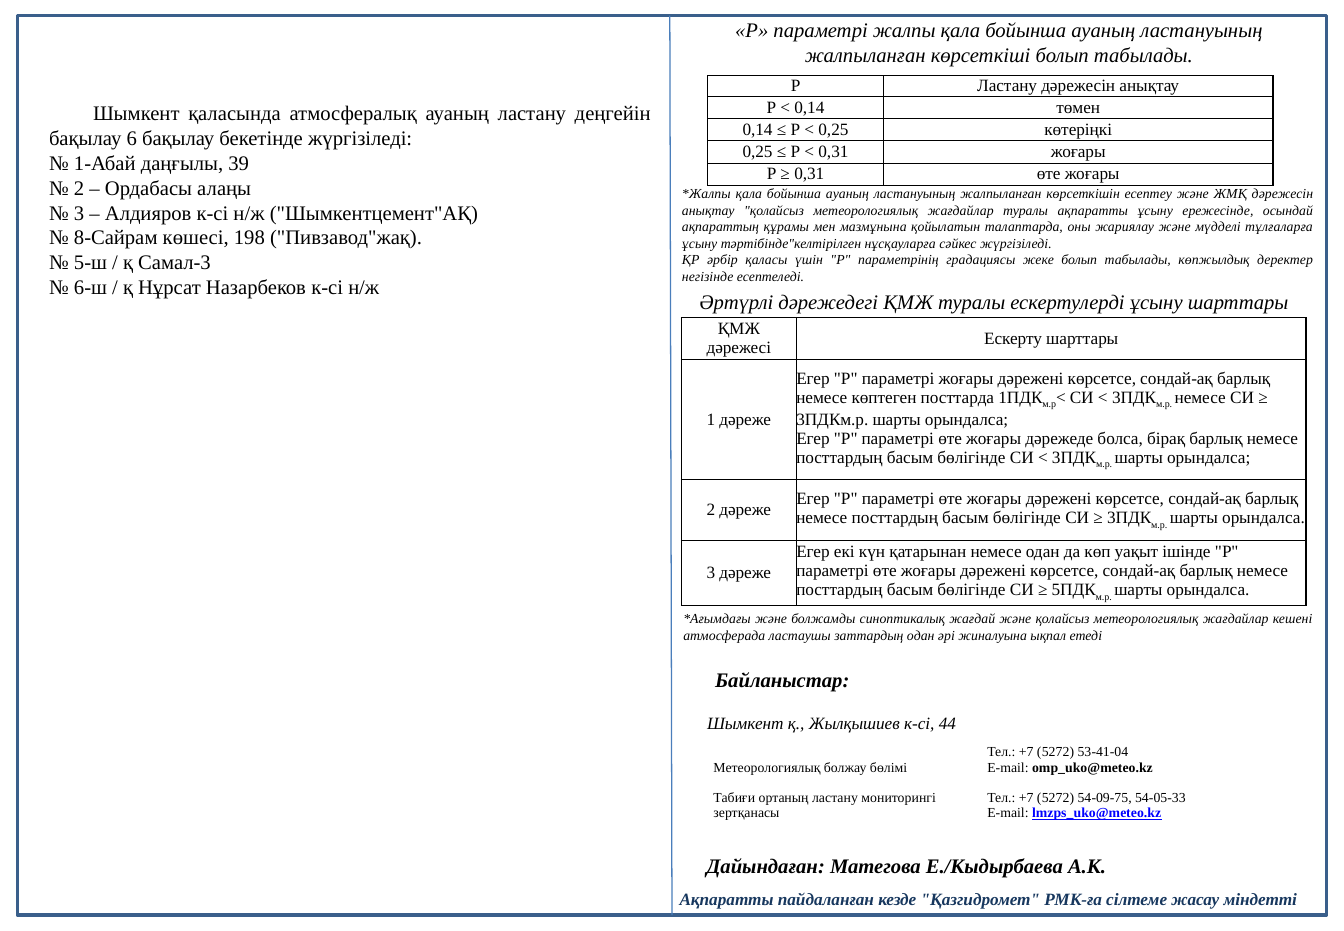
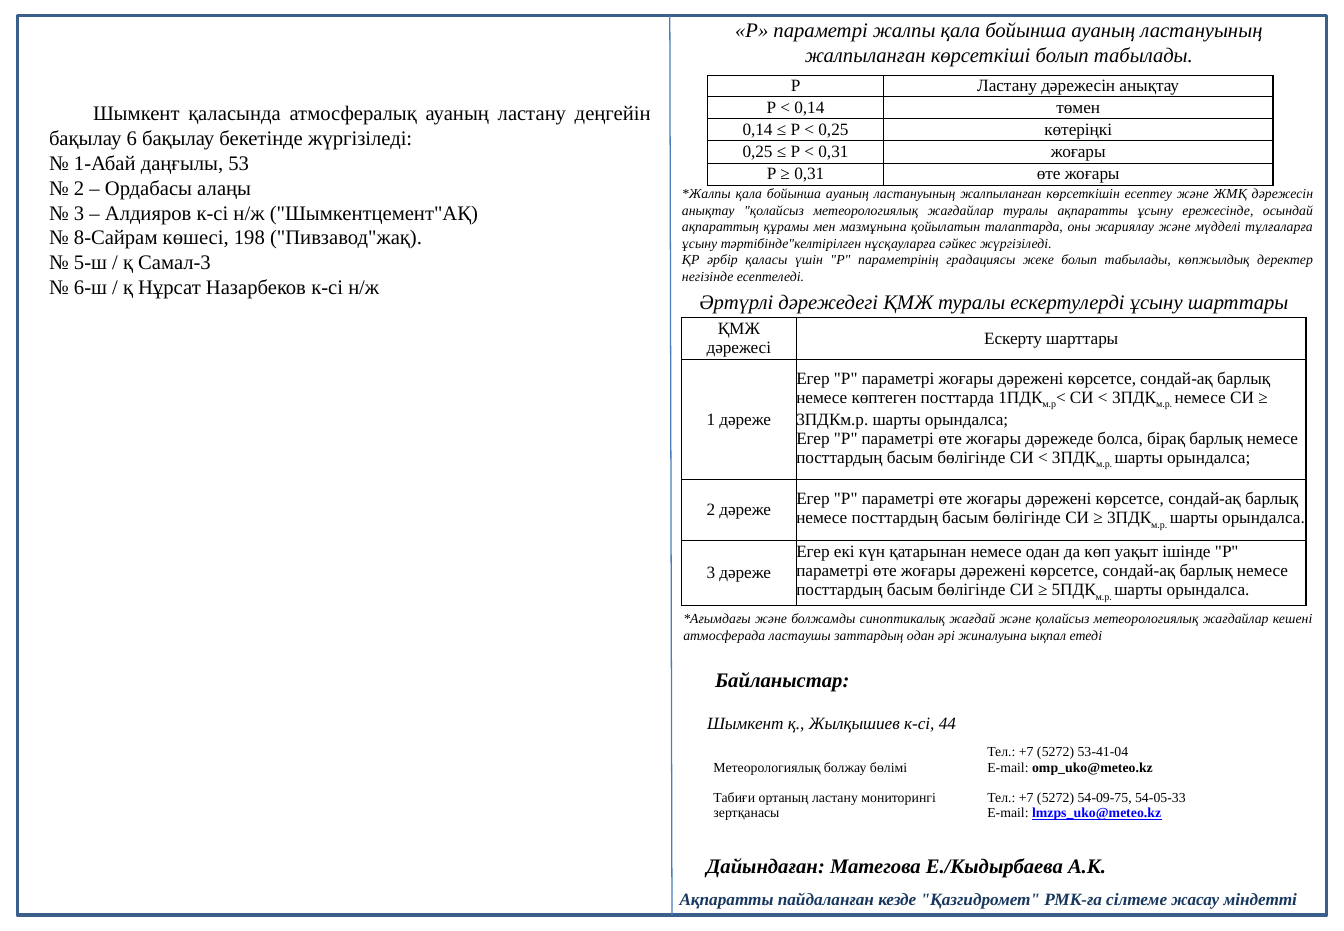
39: 39 -> 53 (239, 163)
